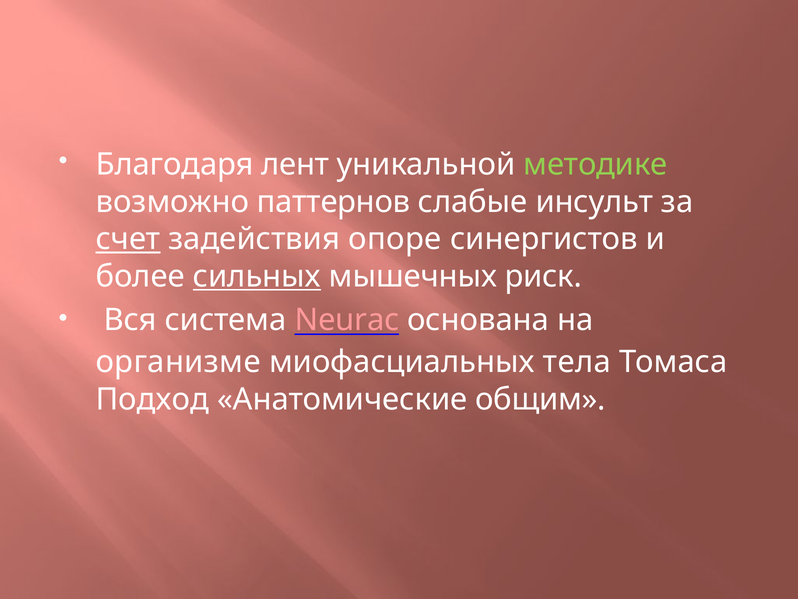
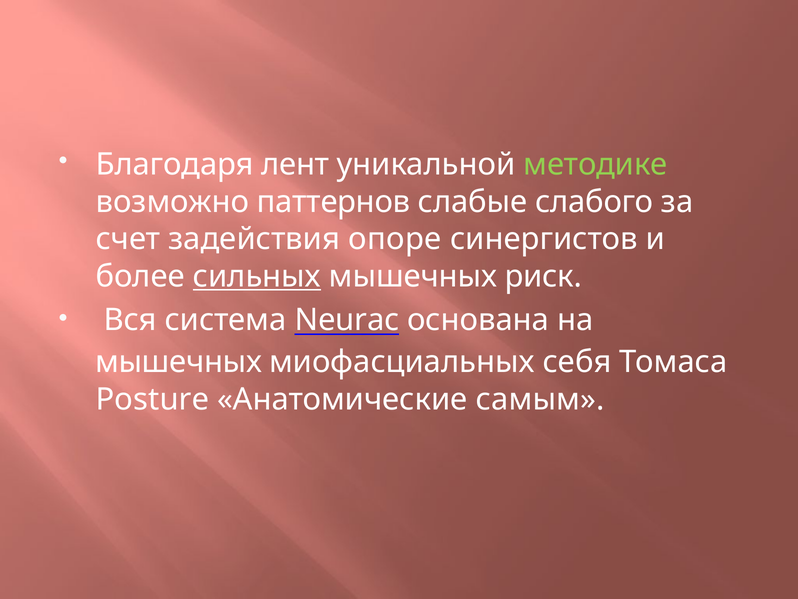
инсульт: инсульт -> слабого (594, 202)
счет underline: present -> none (128, 239)
Neurac colour: pink -> white (347, 320)
организме: организме -> мышечных (178, 362)
тела: тела -> себя (577, 362)
Подход: Подход -> Posture (152, 399)
общим: общим -> самым (540, 399)
